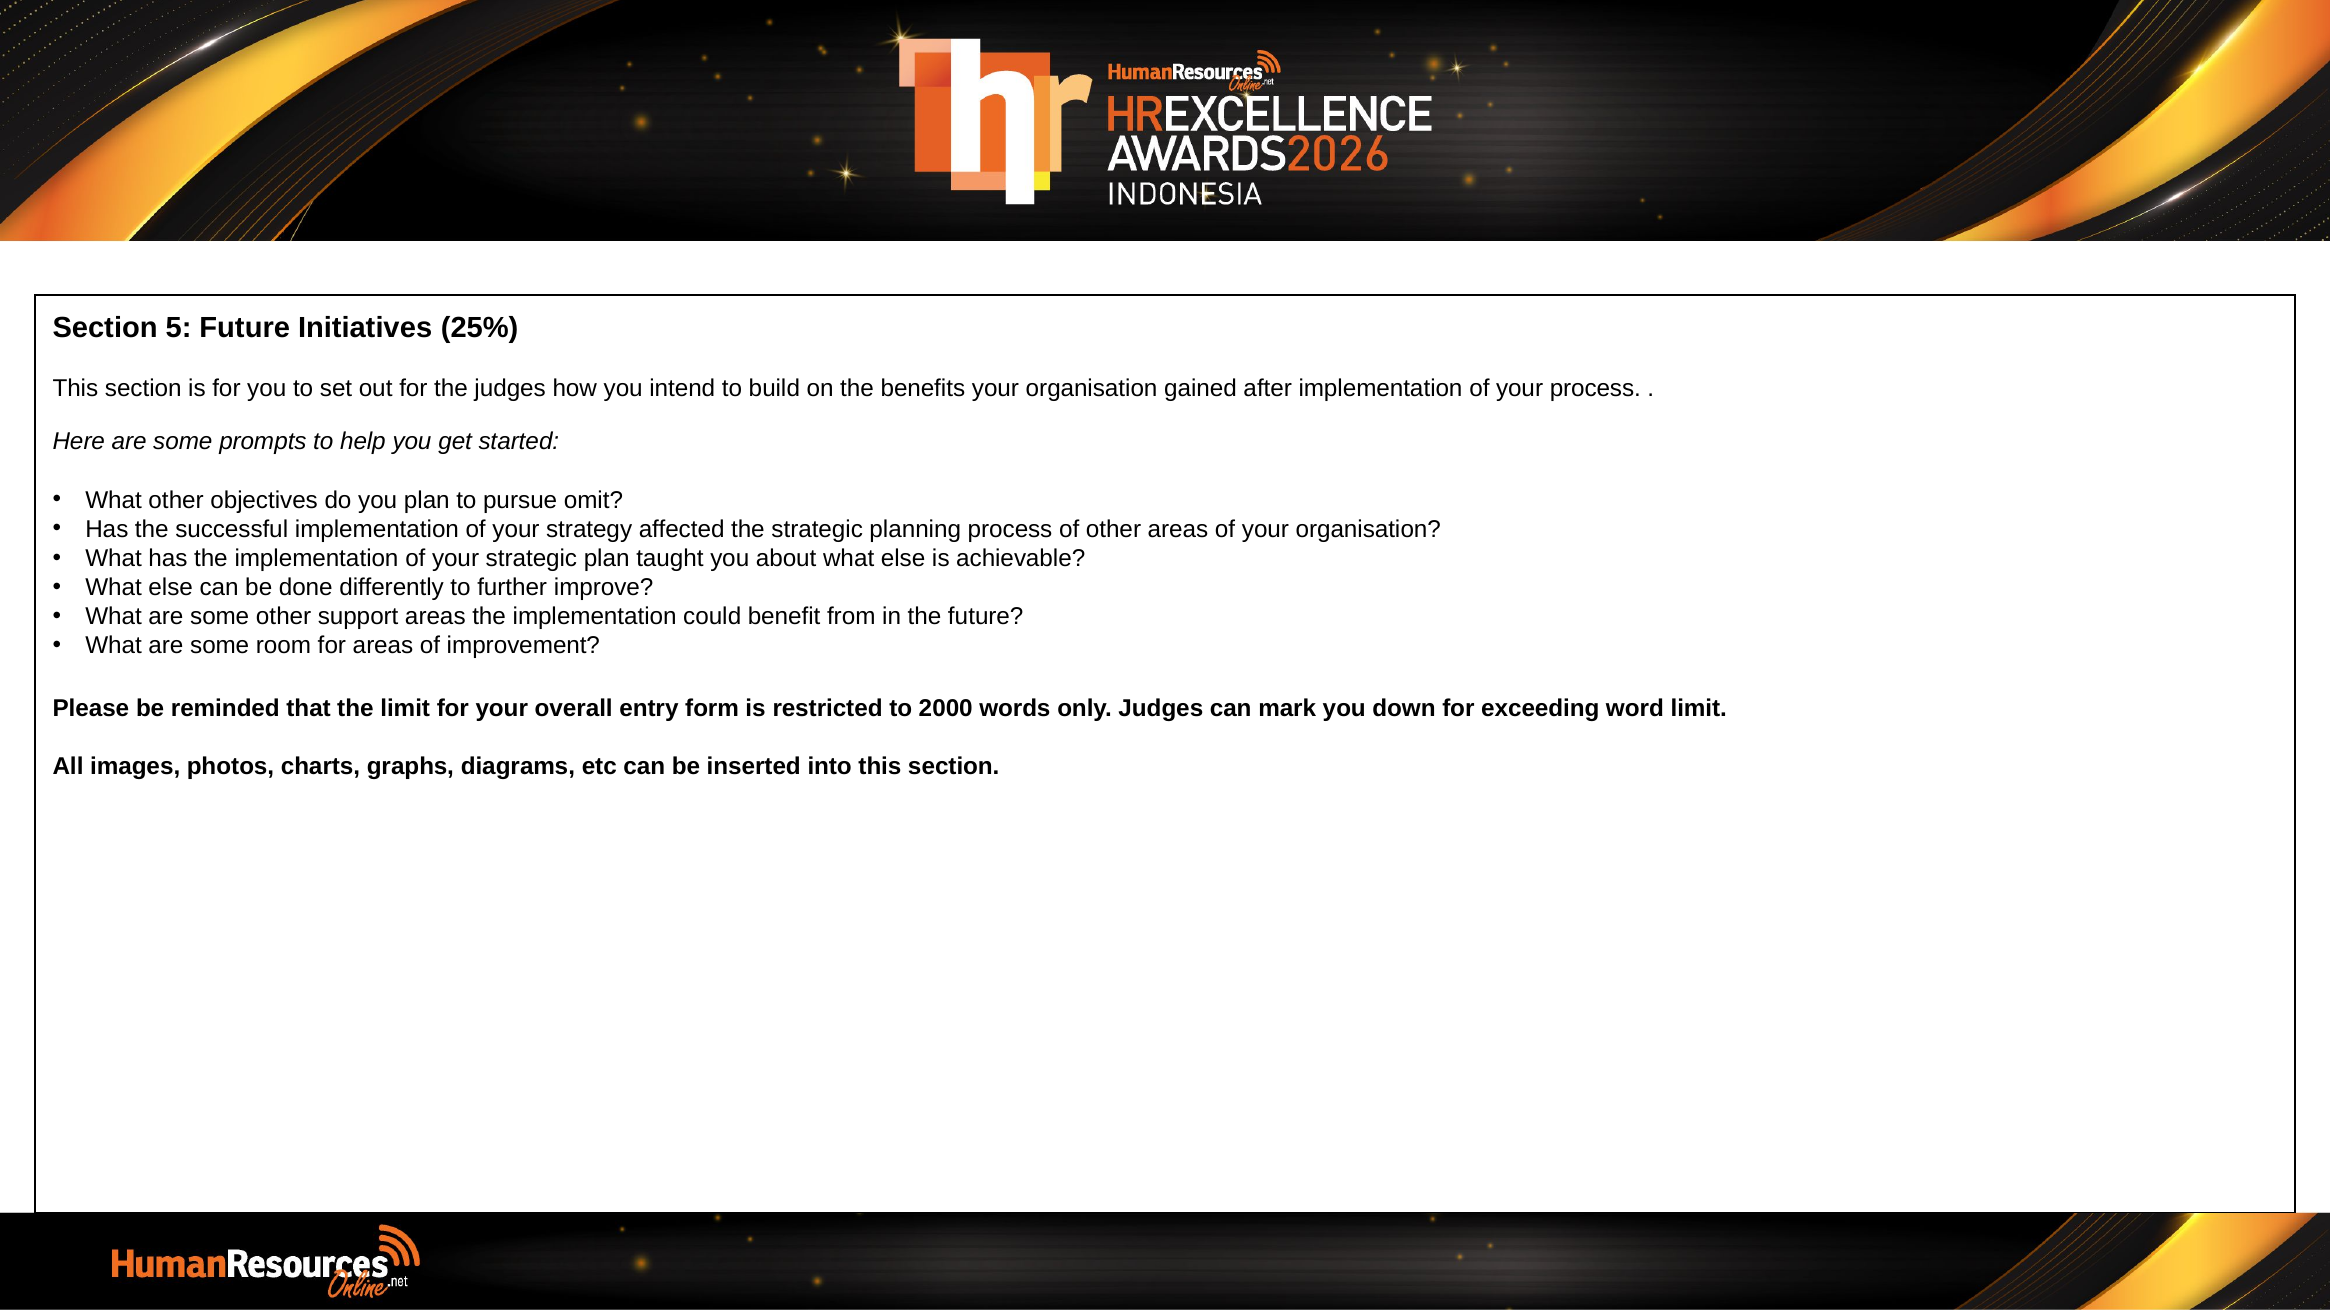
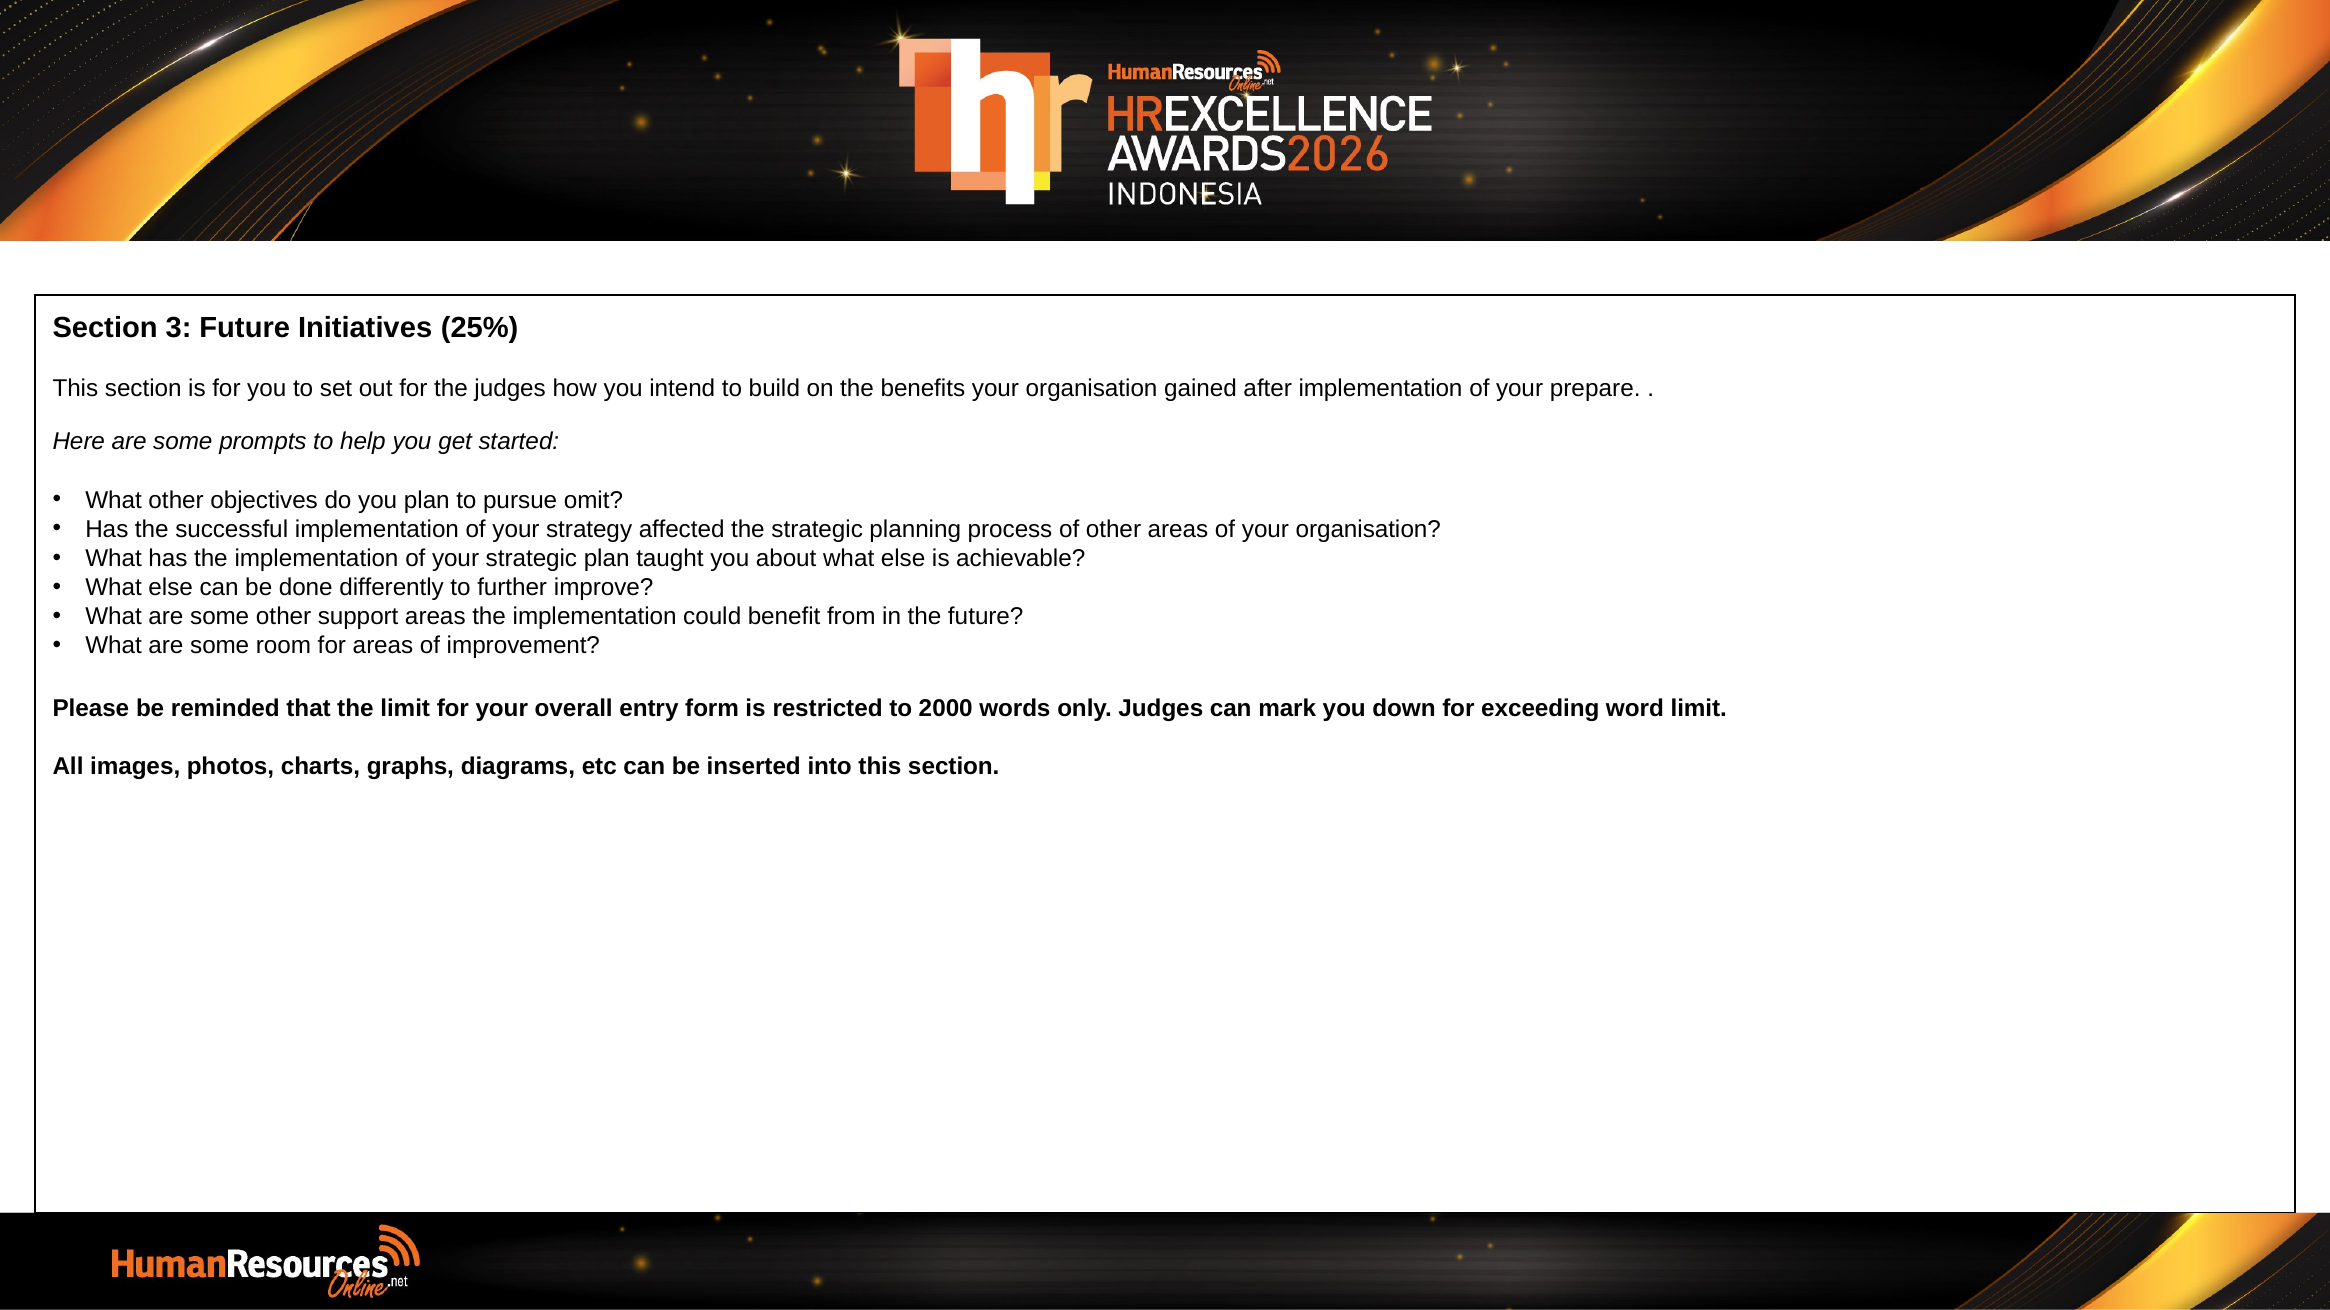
5: 5 -> 3 (178, 328)
your process: process -> prepare (1595, 389)
